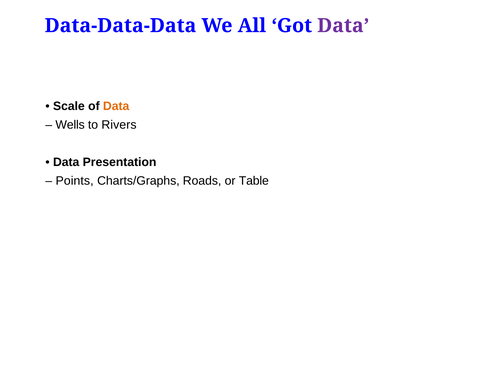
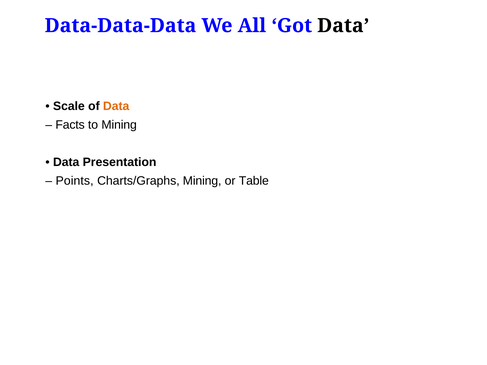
Data colour: purple -> black (343, 26)
Wells: Wells -> Facts (70, 125)
to Rivers: Rivers -> Mining (119, 125)
Charts/Graphs Roads: Roads -> Mining (202, 181)
